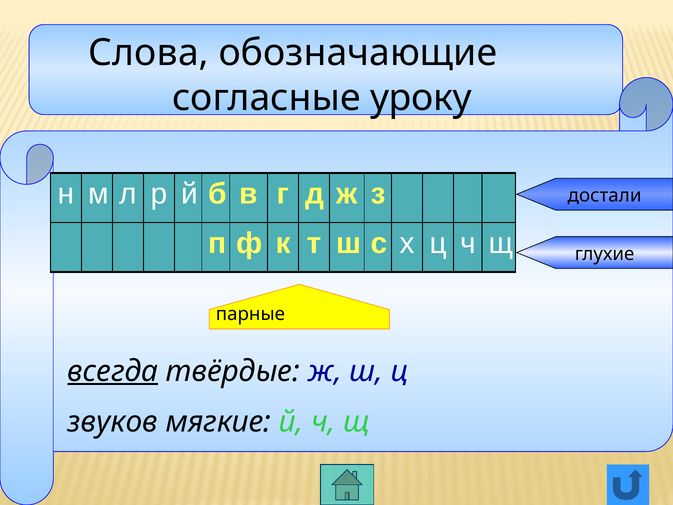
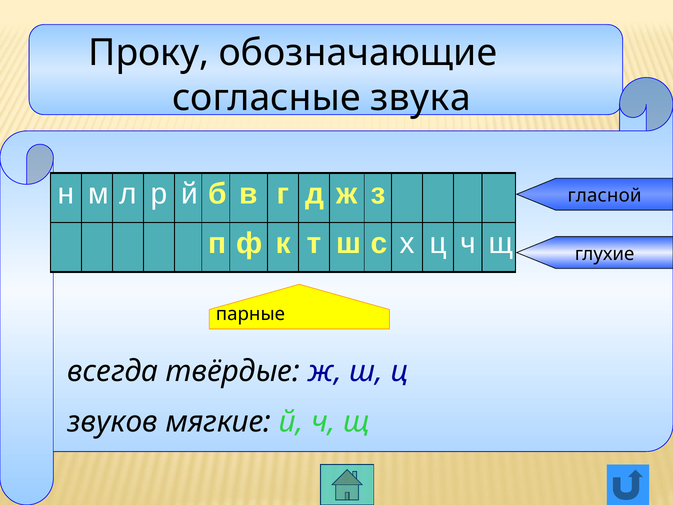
Слова: Слова -> Проку (149, 53)
уроку: уроку -> звука (421, 98)
достали: достали -> гласной (605, 195)
всегда underline: present -> none (113, 371)
